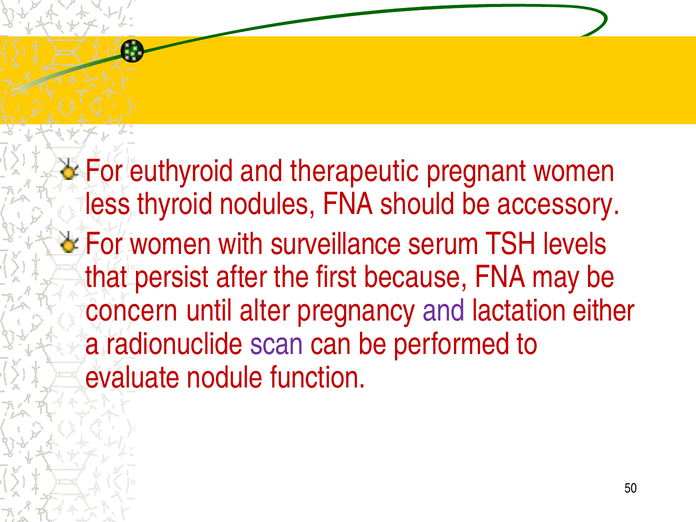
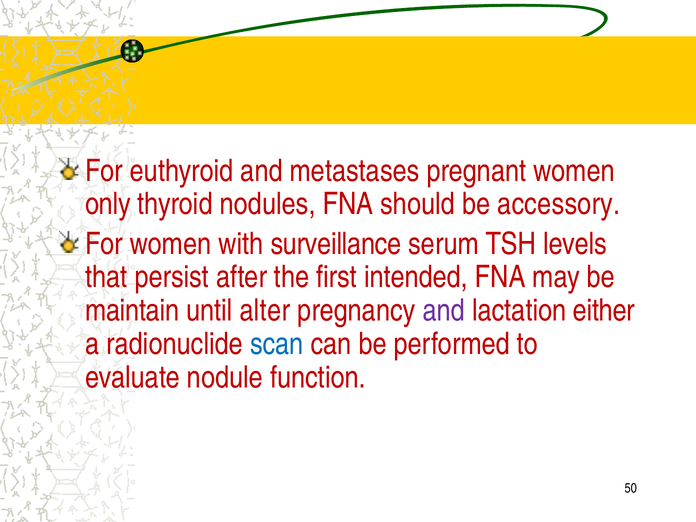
therapeutic: therapeutic -> metastases (355, 171)
less: less -> only (108, 204)
because: because -> intended (416, 277)
concern: concern -> maintain (132, 311)
scan colour: purple -> blue (277, 344)
